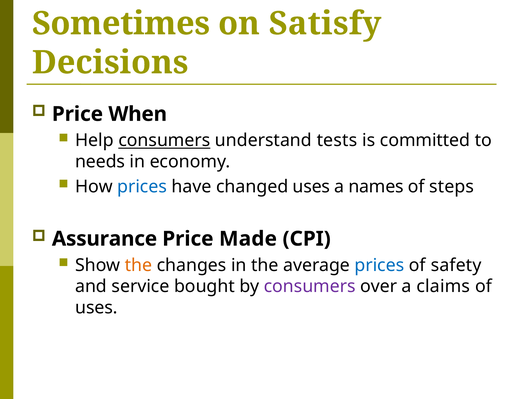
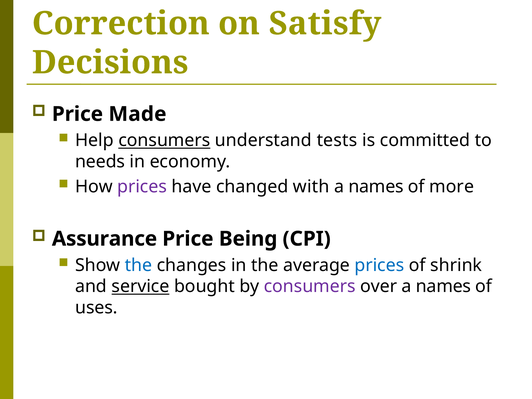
Sometimes: Sometimes -> Correction (121, 24)
When: When -> Made (138, 114)
prices colour: blue -> purple (142, 187)
changed uses: uses -> with (311, 187)
steps: steps -> more (452, 187)
Made: Made -> Being (248, 239)
the colour: orange -> blue (138, 265)
safety: safety -> shrink (456, 265)
service underline: none -> present (140, 286)
over a claims: claims -> names (443, 286)
